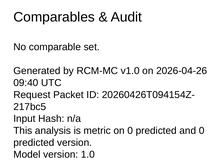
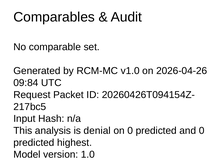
09:40: 09:40 -> 09:84 (26, 83)
metric: metric -> denial (97, 131)
predicted version: version -> highest (75, 143)
